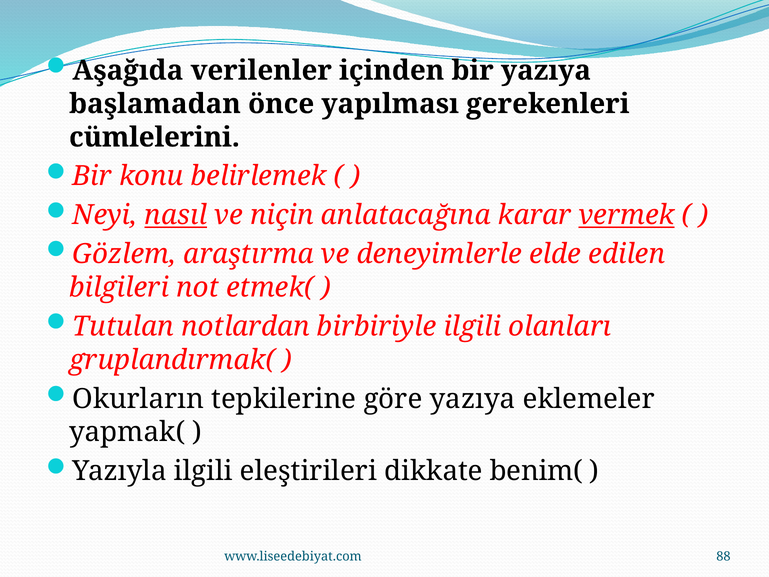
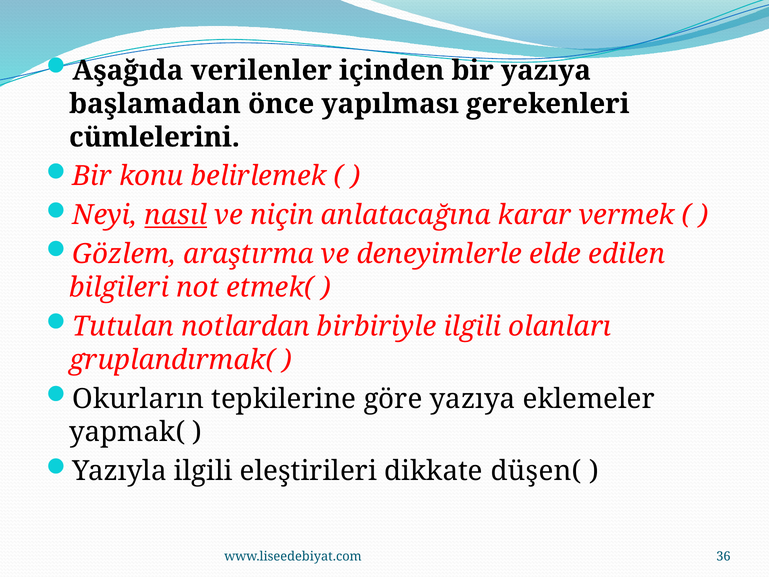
vermek underline: present -> none (627, 215)
benim(: benim( -> düşen( (536, 471)
88: 88 -> 36 (723, 556)
